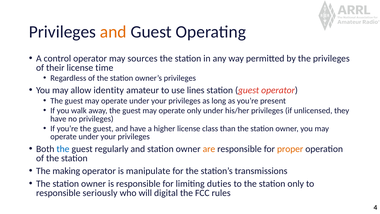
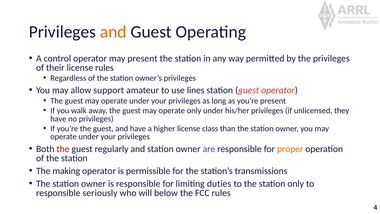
may sources: sources -> present (142, 58)
license time: time -> rules (104, 68)
identity: identity -> support (109, 90)
the colour: blue -> red (63, 149)
are colour: orange -> purple (209, 149)
manipulate: manipulate -> permissible (148, 171)
digital: digital -> below (166, 193)
